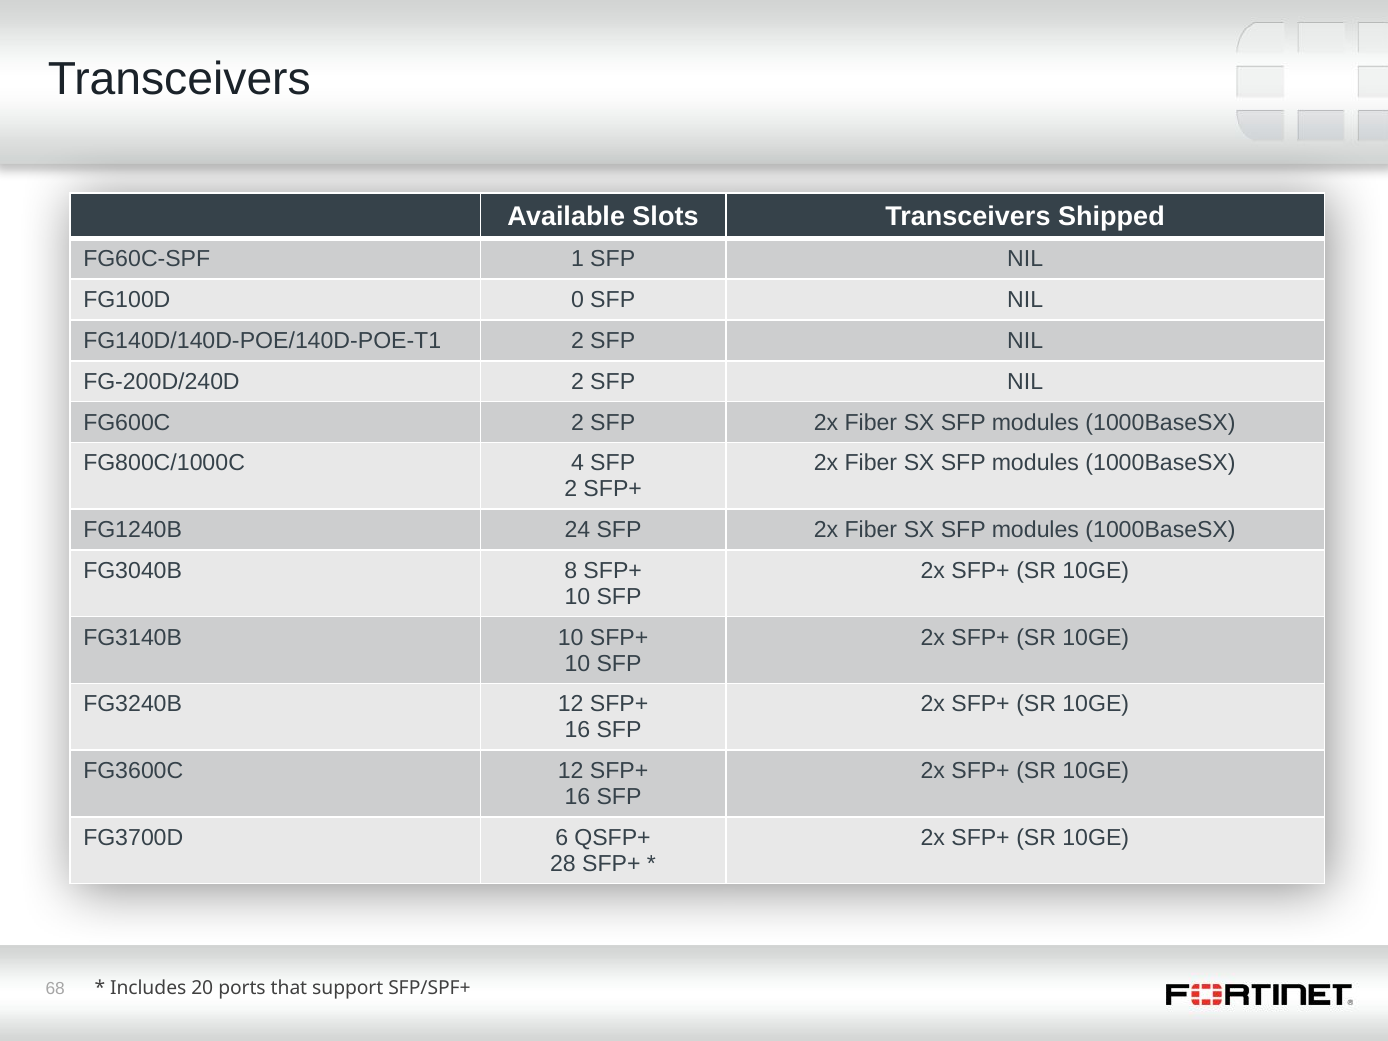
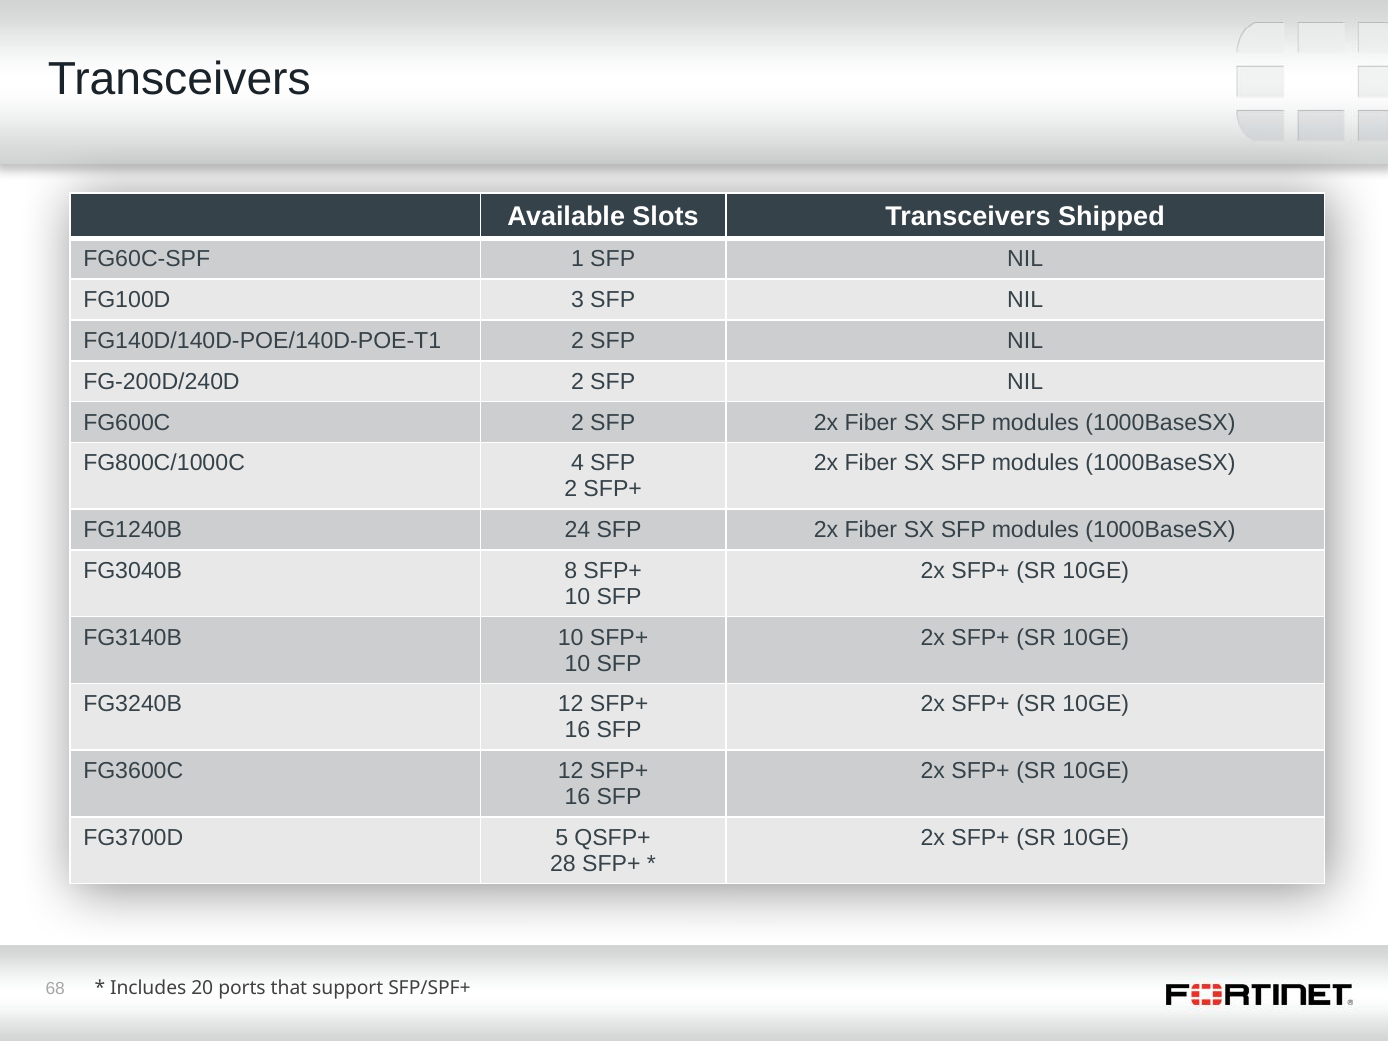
0: 0 -> 3 (578, 300)
6: 6 -> 5 (562, 838)
